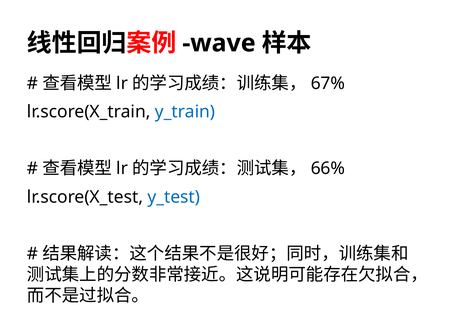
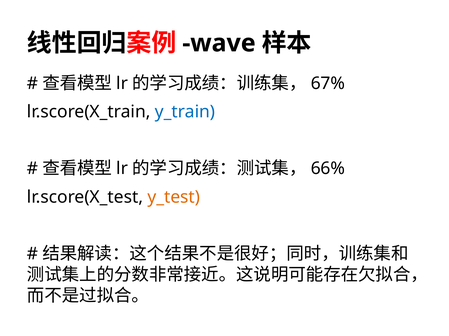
y_test colour: blue -> orange (174, 197)
